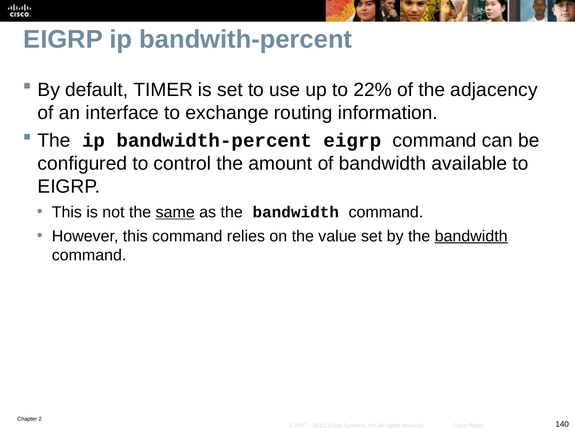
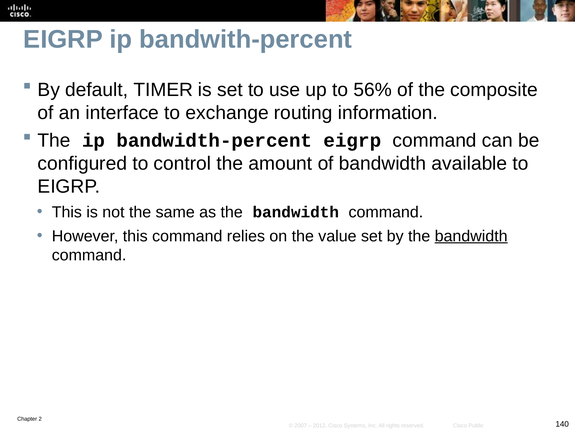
22%: 22% -> 56% (373, 90)
adjacency: adjacency -> composite (494, 90)
same underline: present -> none (175, 212)
